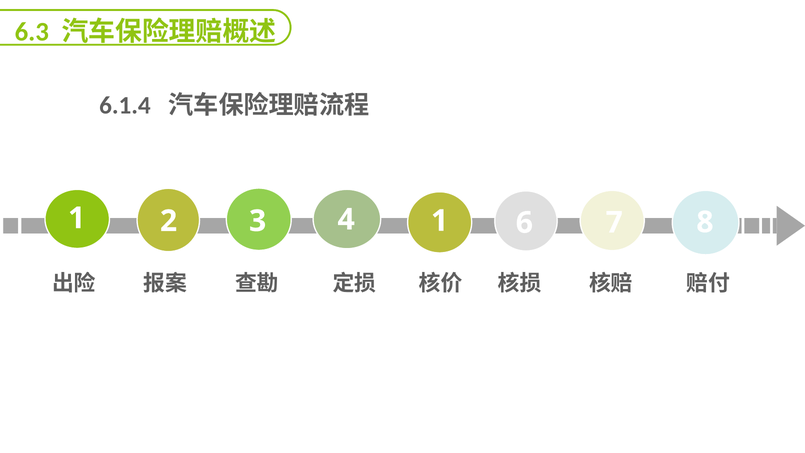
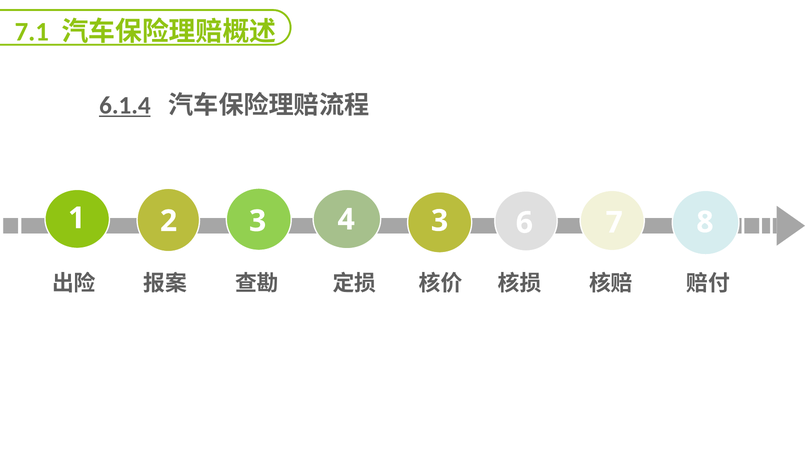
6.3: 6.3 -> 7.1 (32, 32)
6.1.4 underline: none -> present (125, 105)
3 1: 1 -> 3 (440, 221)
